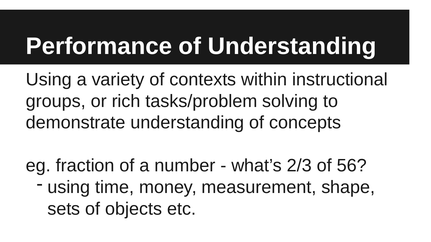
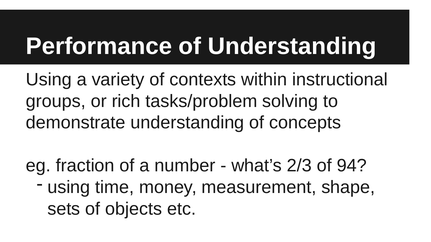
56: 56 -> 94 (352, 166)
